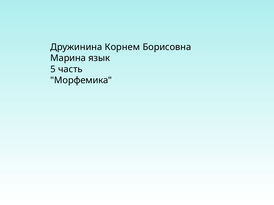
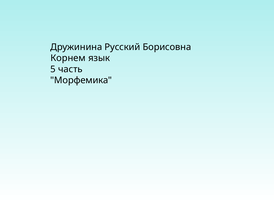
Корнем: Корнем -> Русский (122, 47)
Марина: Марина -> Корнем (68, 58)
